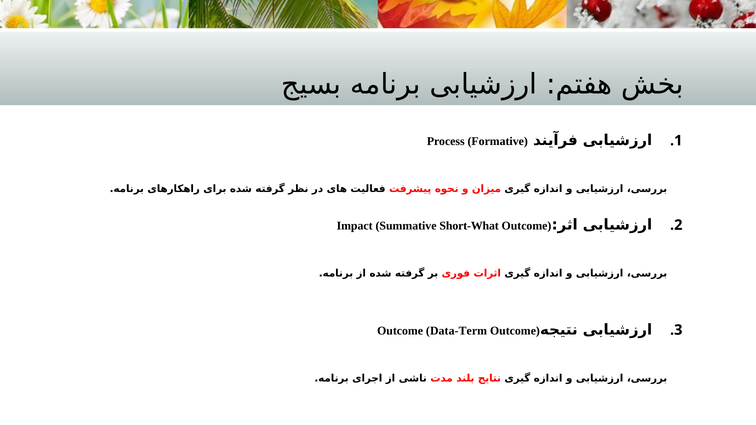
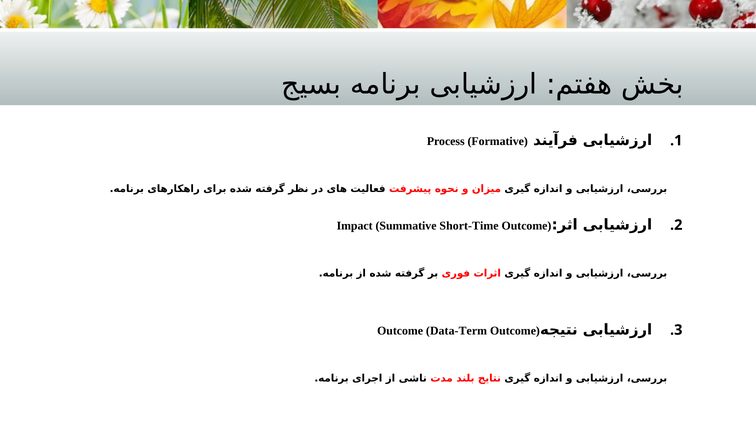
Short-What: Short-What -> Short-Time (469, 226)
